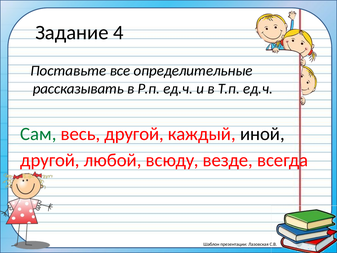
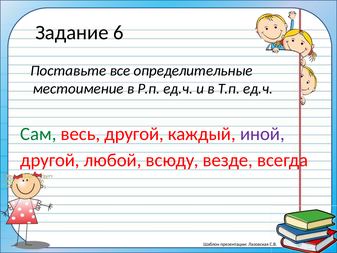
4: 4 -> 6 (118, 33)
рассказывать: рассказывать -> местоимение (78, 89)
иной colour: black -> purple (262, 134)
